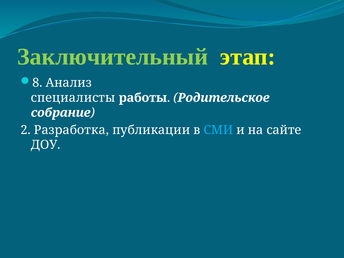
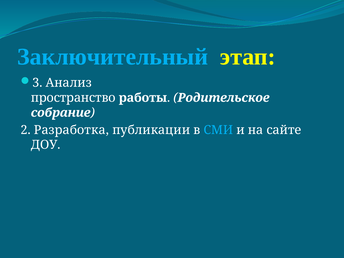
Заключительный colour: light green -> light blue (113, 57)
8: 8 -> 3 (37, 83)
специалисты: специалисты -> пространство (73, 98)
